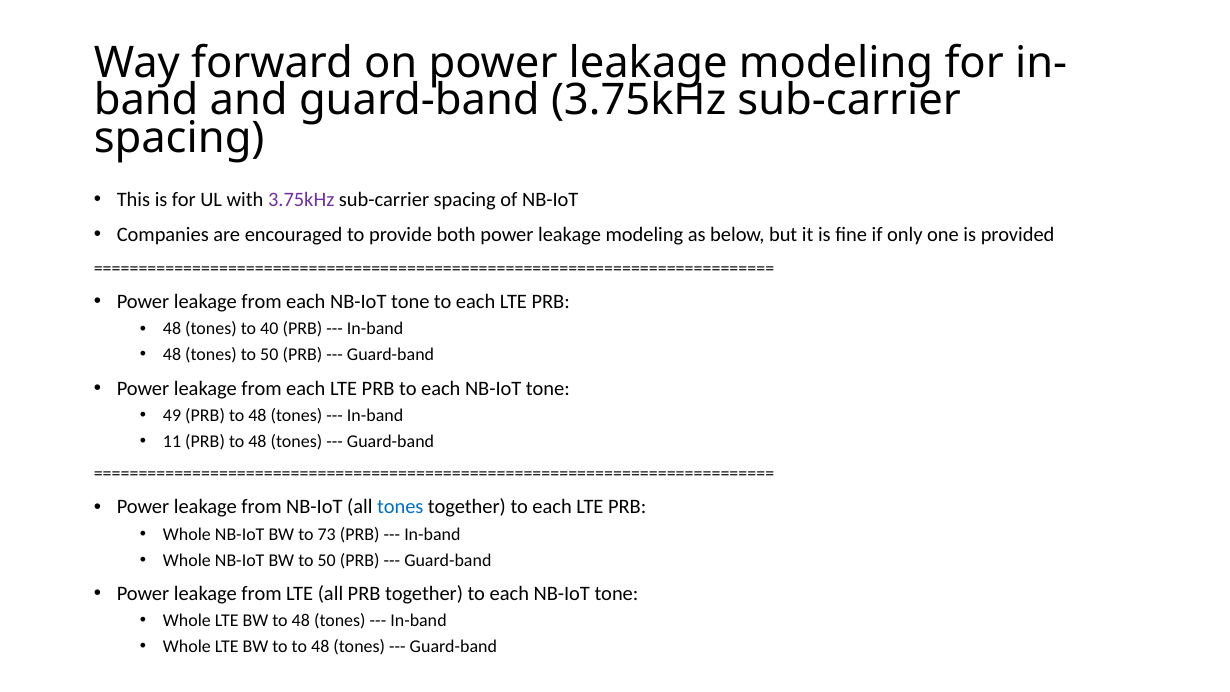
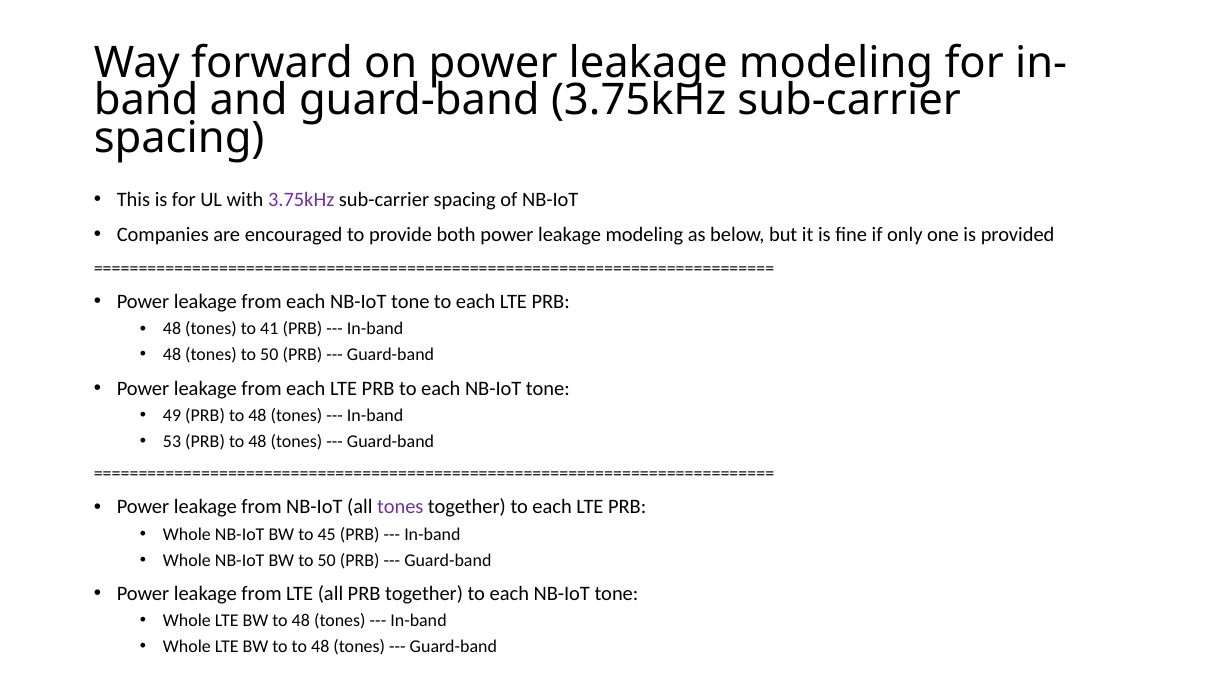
40: 40 -> 41 (269, 329)
11: 11 -> 53 (172, 441)
tones colour: blue -> purple (400, 507)
73: 73 -> 45 (327, 534)
